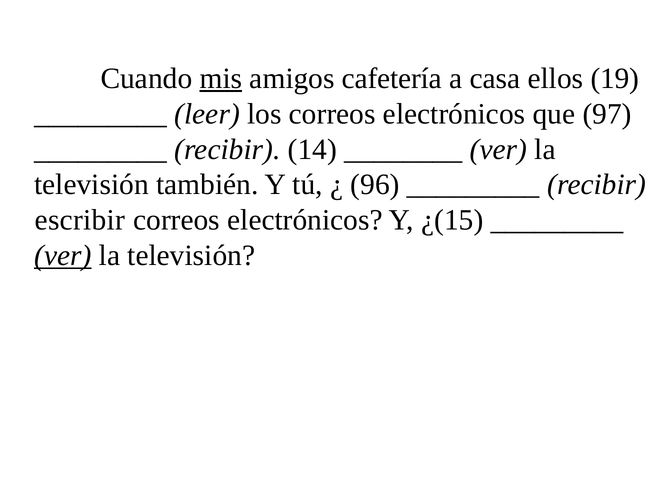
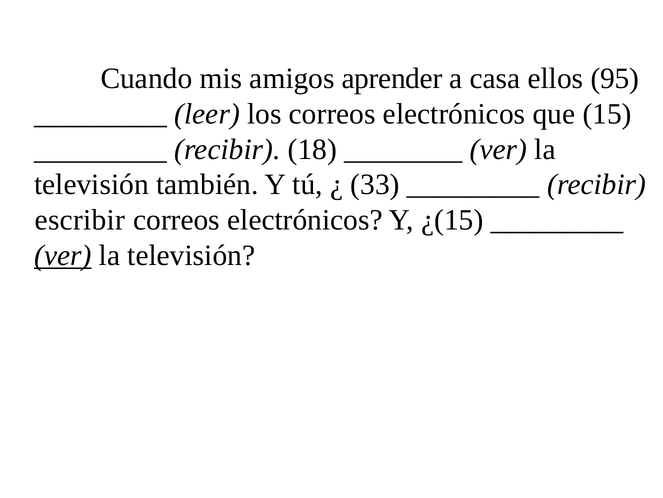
mis underline: present -> none (221, 78)
cafetería: cafetería -> aprender (392, 78)
19: 19 -> 95 (615, 78)
97: 97 -> 15 (607, 114)
14: 14 -> 18 (312, 149)
96: 96 -> 33 (375, 184)
